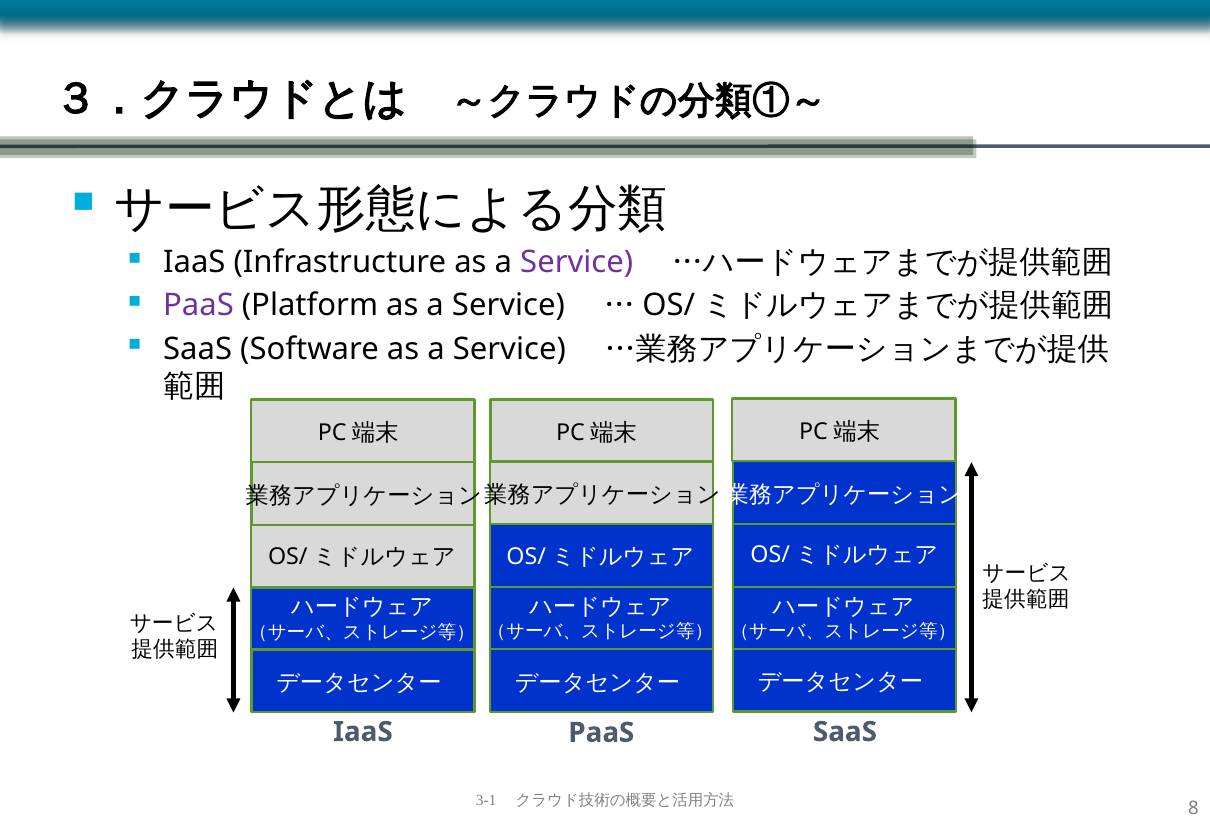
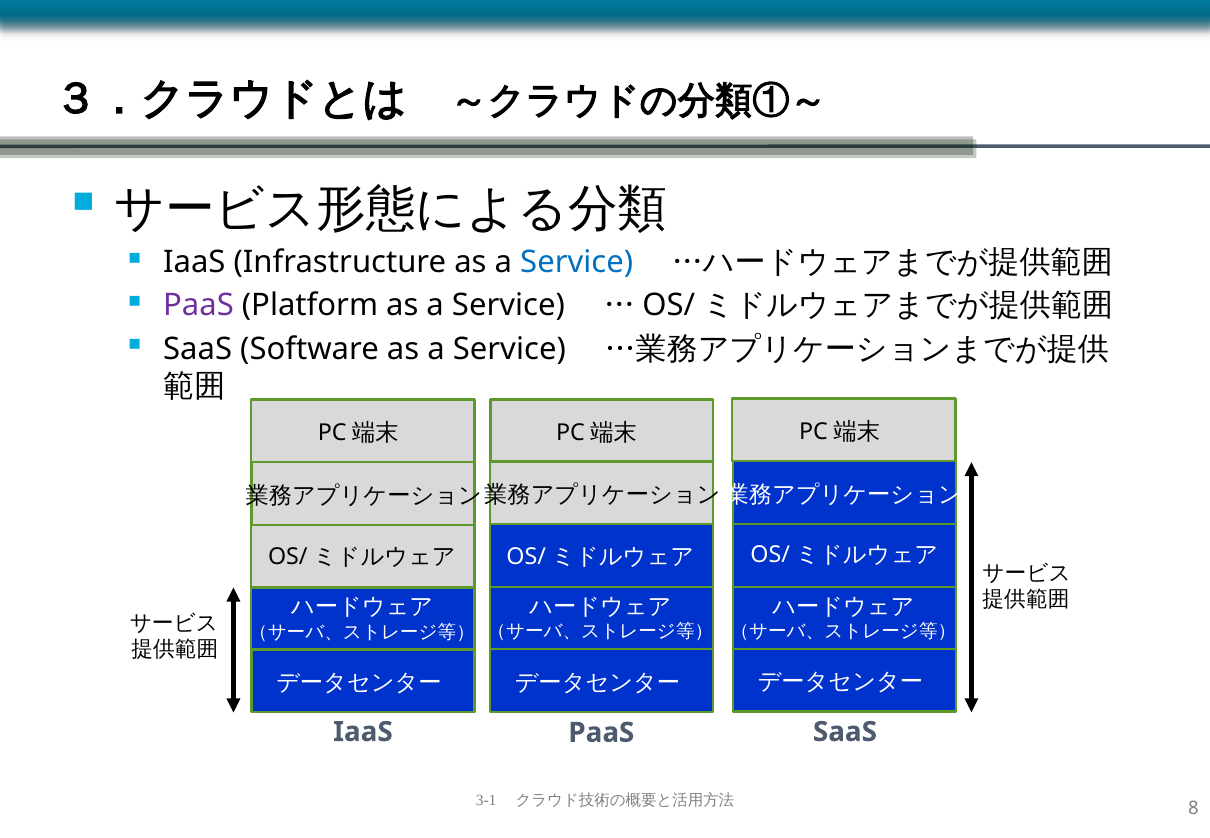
Service colour: purple -> blue (577, 262)
